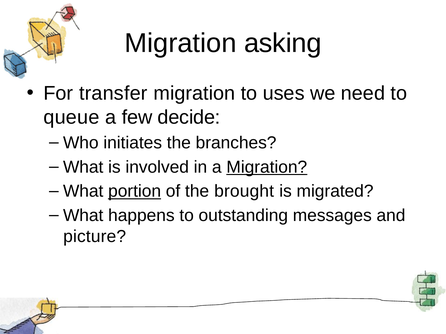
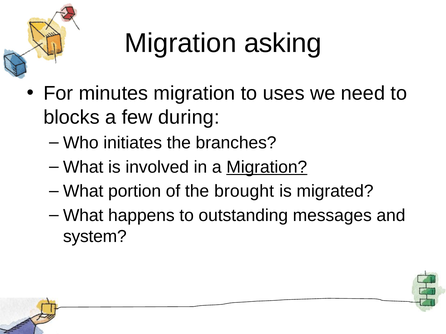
transfer: transfer -> minutes (113, 94)
queue: queue -> blocks (72, 117)
decide: decide -> during (189, 117)
portion underline: present -> none (135, 192)
picture: picture -> system (95, 237)
